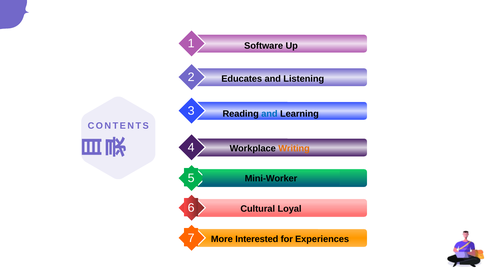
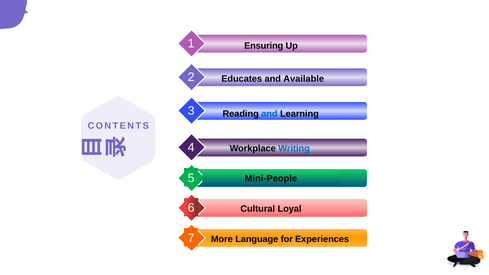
Software: Software -> Ensuring (264, 46)
Listening: Listening -> Available (304, 79)
Writing colour: orange -> blue (294, 148)
Mini-Worker: Mini-Worker -> Mini-People (271, 179)
Interested: Interested -> Language (257, 239)
